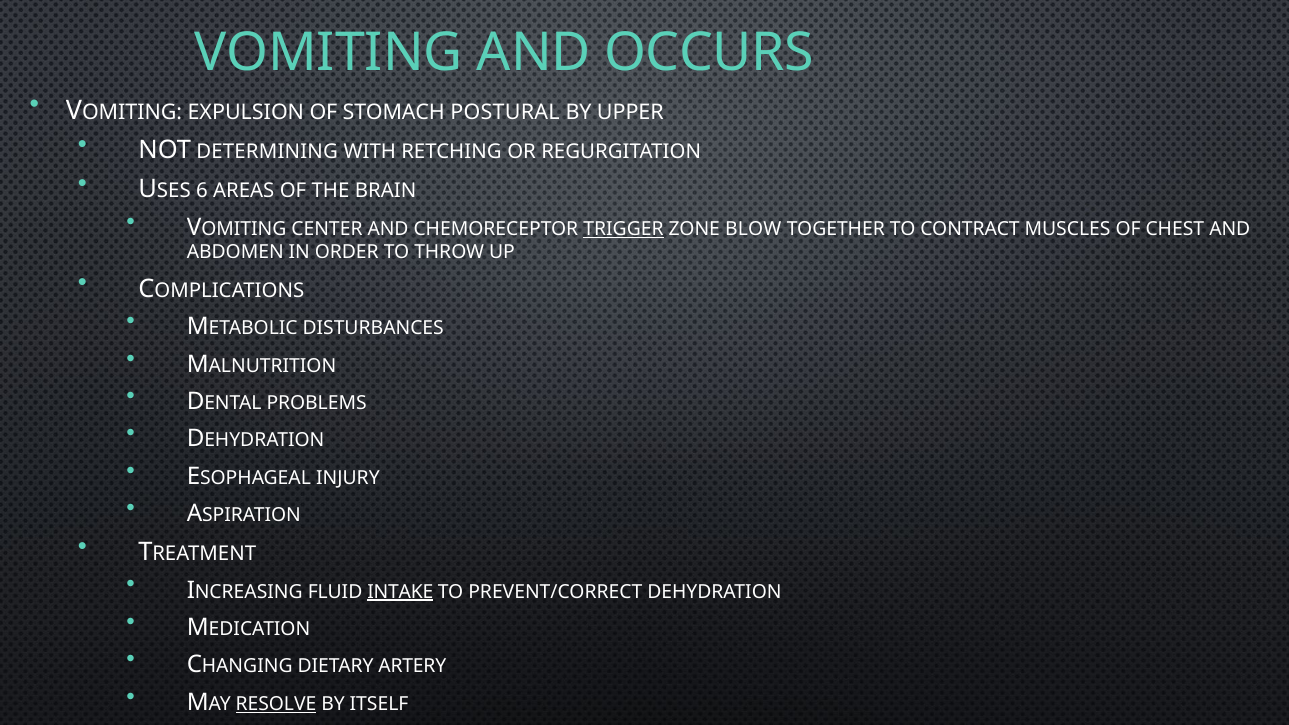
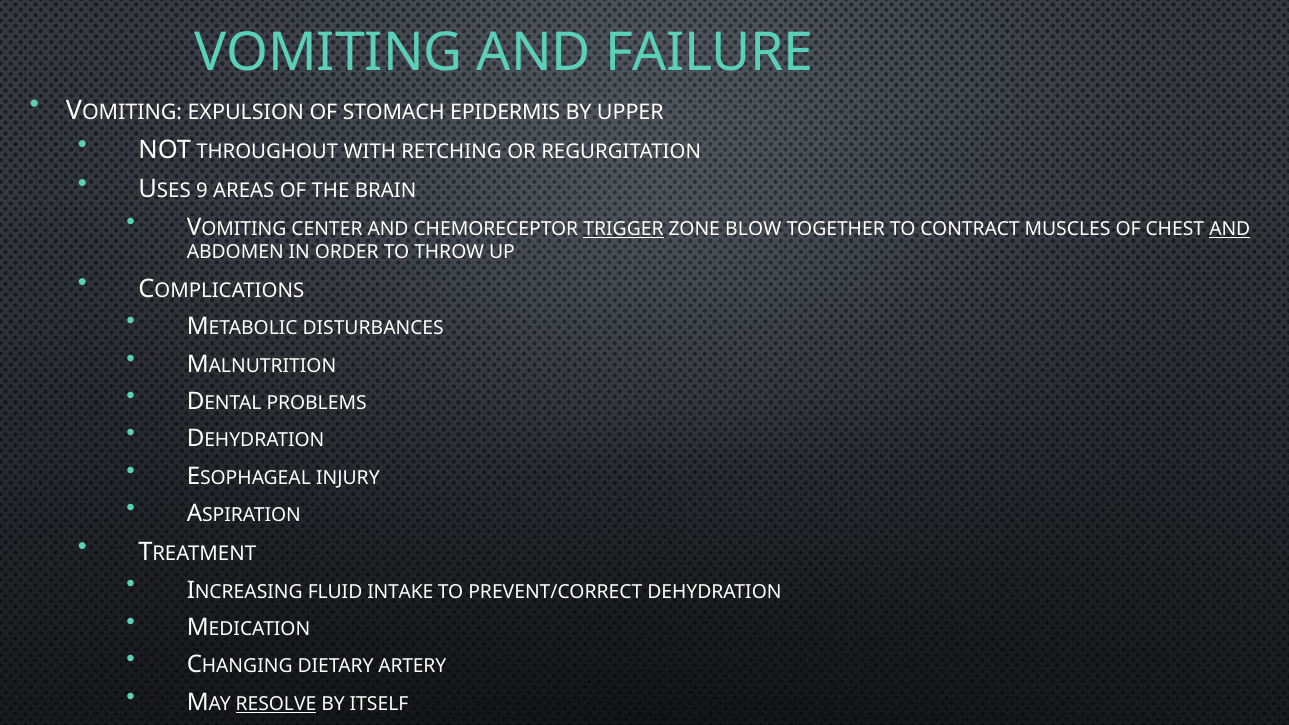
OCCURS: OCCURS -> FAILURE (709, 53)
POSTURAL: POSTURAL -> EPIDERMIS (505, 113)
DETERMINING: DETERMINING -> THROUGHOUT (267, 152)
6: 6 -> 9 (202, 191)
AND underline: none -> present (1230, 229)
INTAKE underline: present -> none (400, 592)
